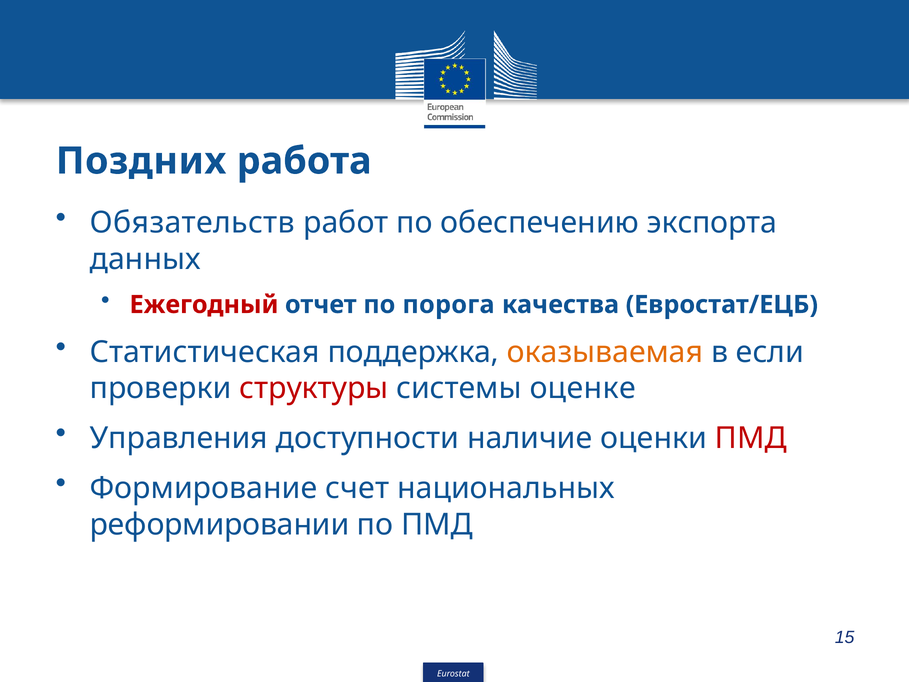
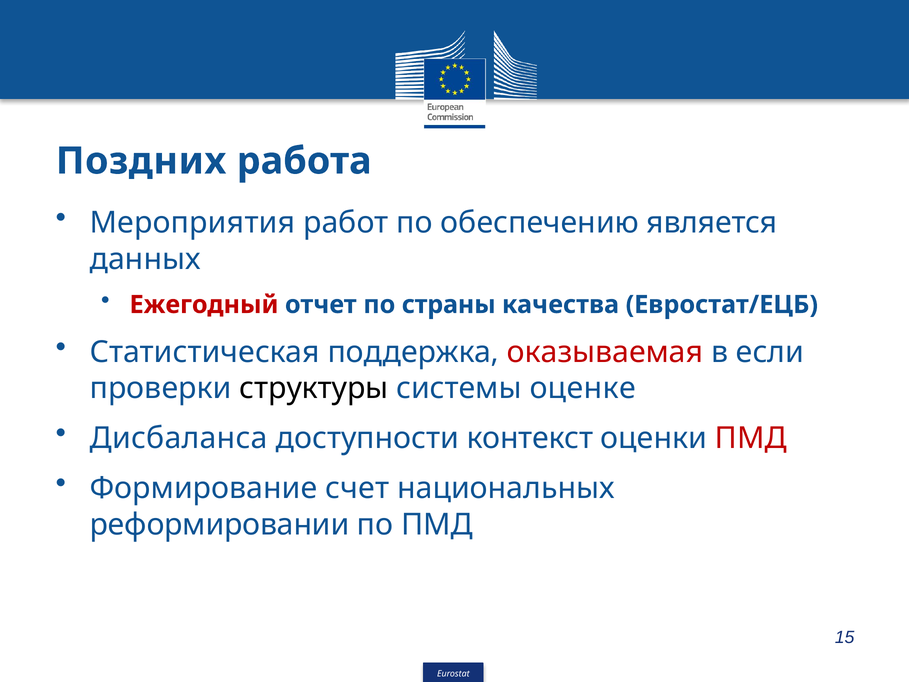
Обязательств: Обязательств -> Мероприятия (193, 223)
экспорта: экспорта -> является (712, 223)
порога: порога -> страны (449, 305)
оказываемая colour: orange -> red (605, 352)
структуры colour: red -> black (314, 388)
Управления: Управления -> Дисбаланса (179, 438)
наличие: наличие -> контекст (530, 438)
